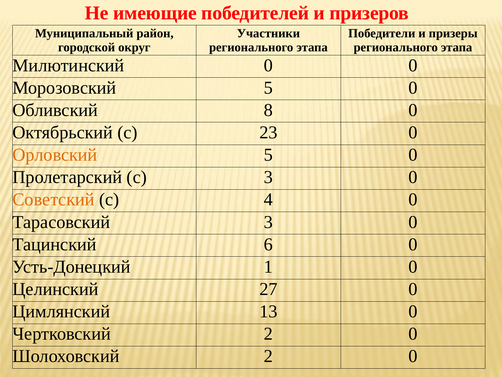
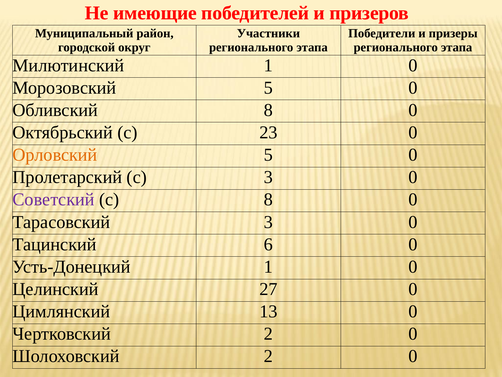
Милютинский 0: 0 -> 1 (268, 65)
Советский colour: orange -> purple (54, 199)
с 4: 4 -> 8 (268, 199)
